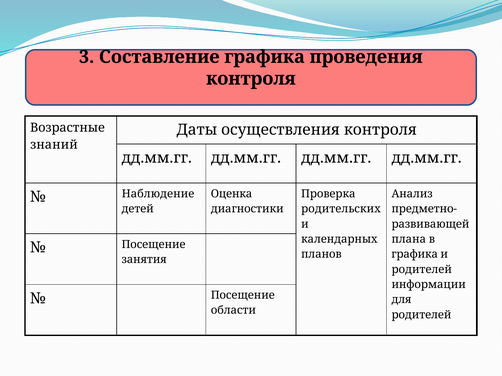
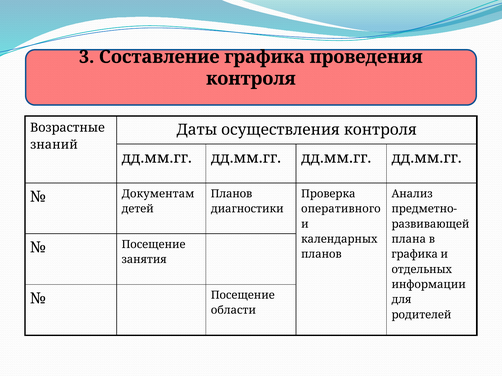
Оценка: Оценка -> Планов (231, 194)
Наблюдение: Наблюдение -> Документам (158, 194)
родительских: родительских -> оперативного (341, 209)
родителей: родителей -> отдельных (422, 270)
